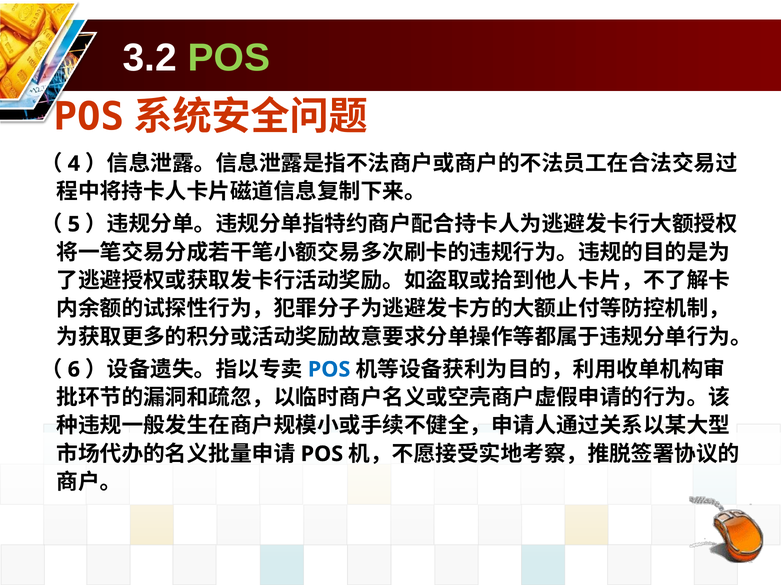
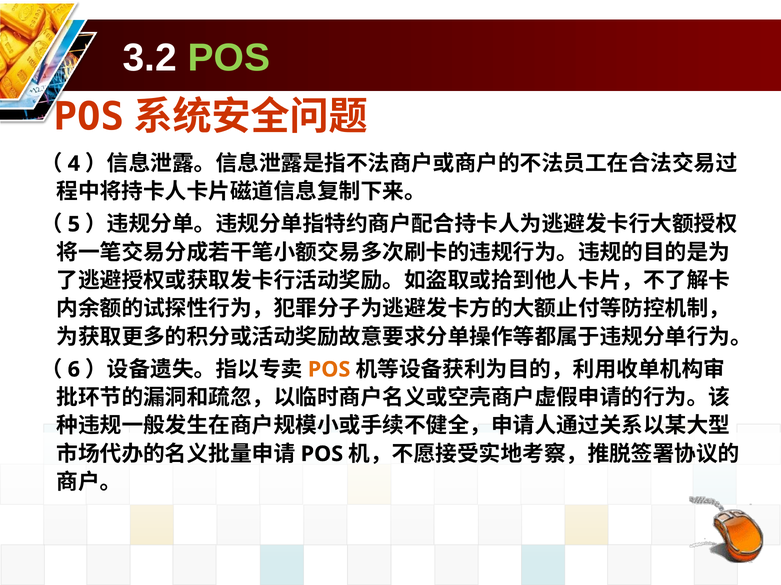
POS colour: blue -> orange (329, 370)
